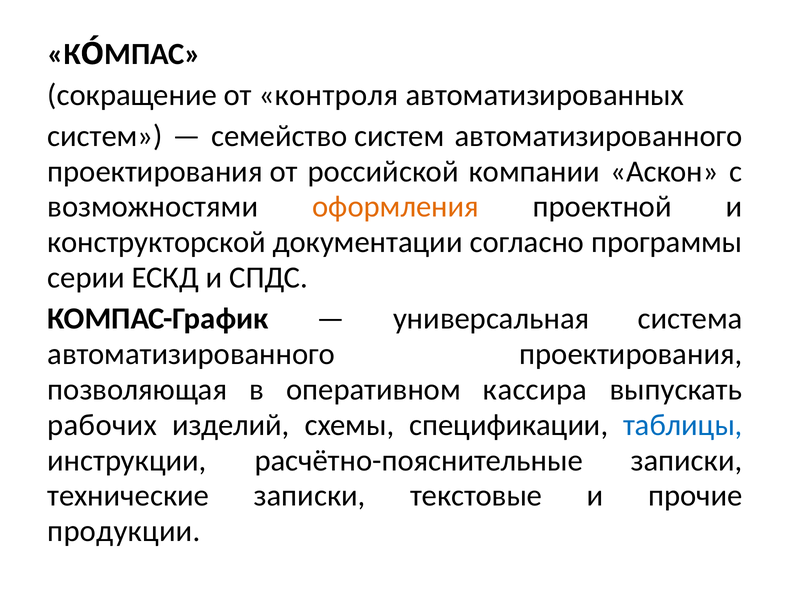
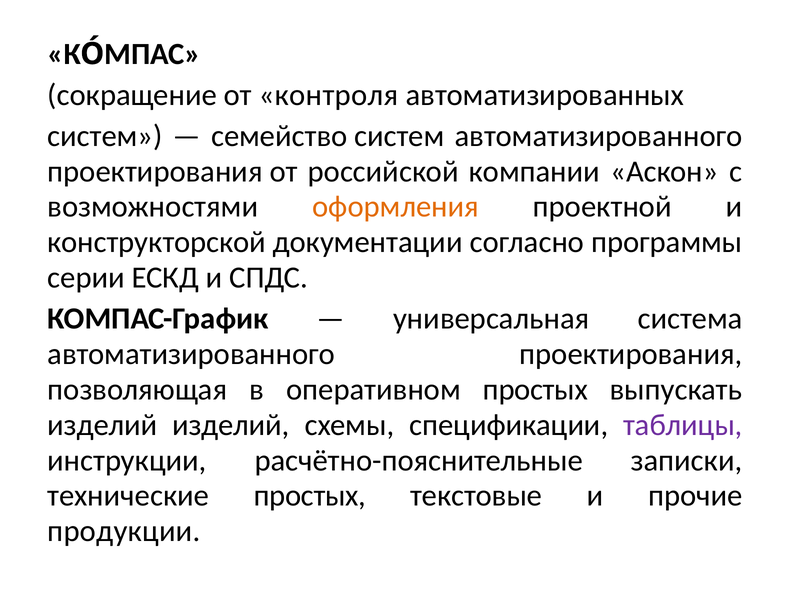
оперативном кассира: кассира -> простых (535, 389)
рабочих: рабочих -> изделий (102, 425)
таблицы colour: blue -> purple (683, 425)
технические записки: записки -> простых (310, 495)
